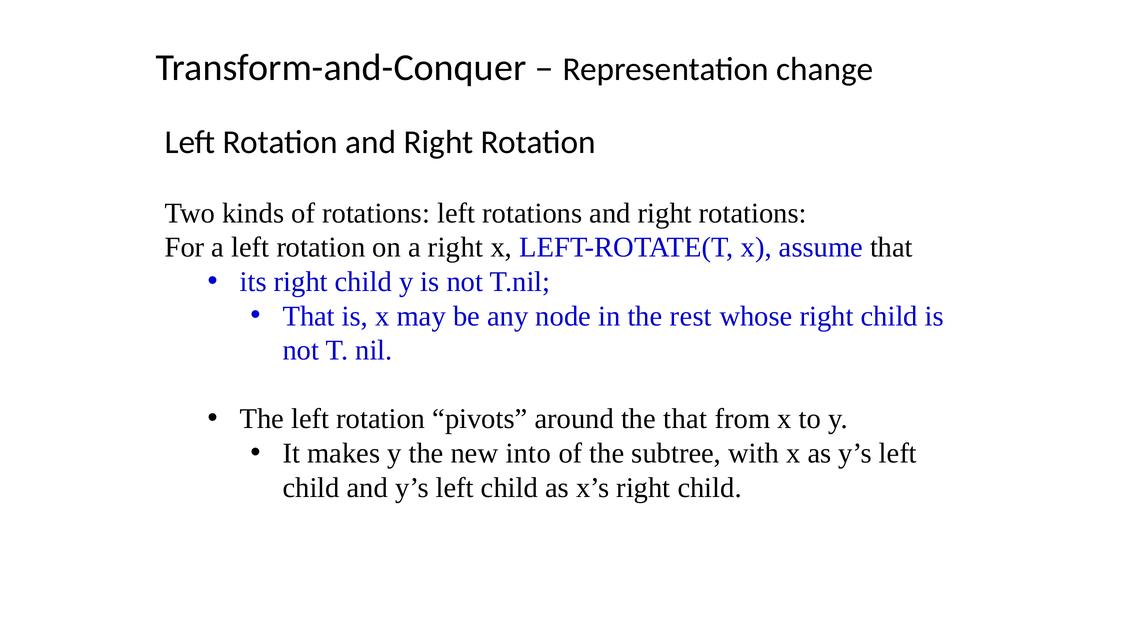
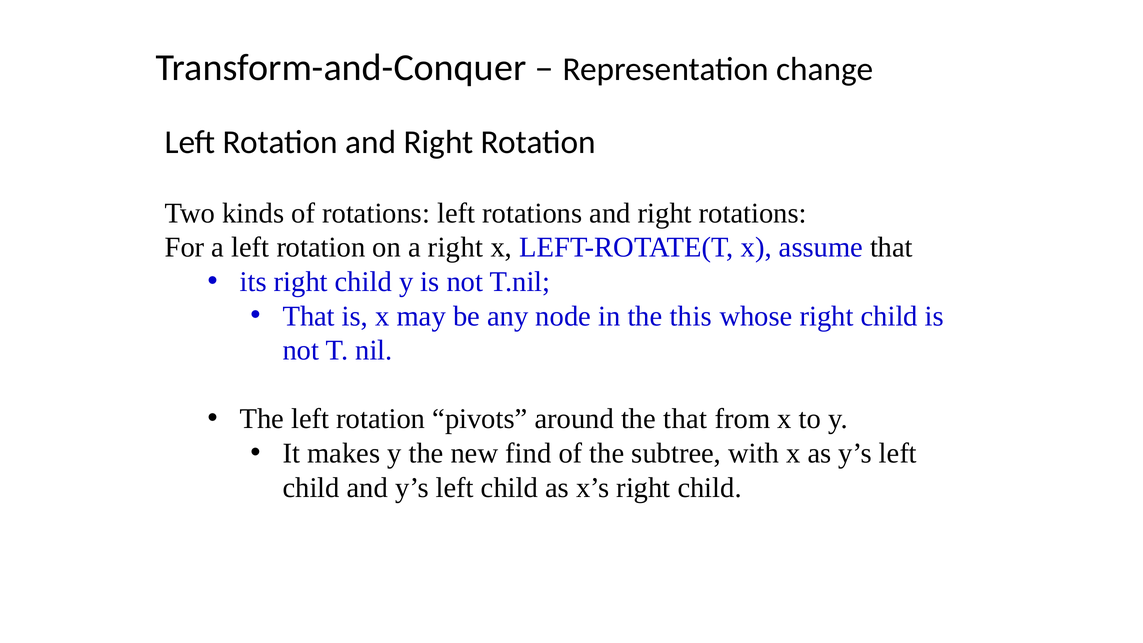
rest: rest -> this (691, 316)
into: into -> find (528, 453)
